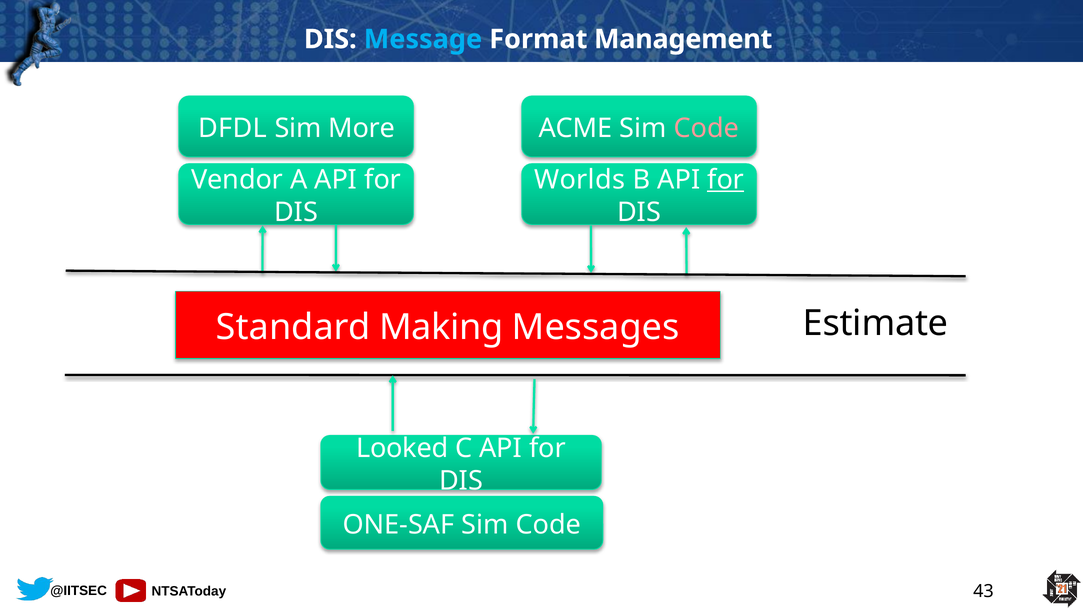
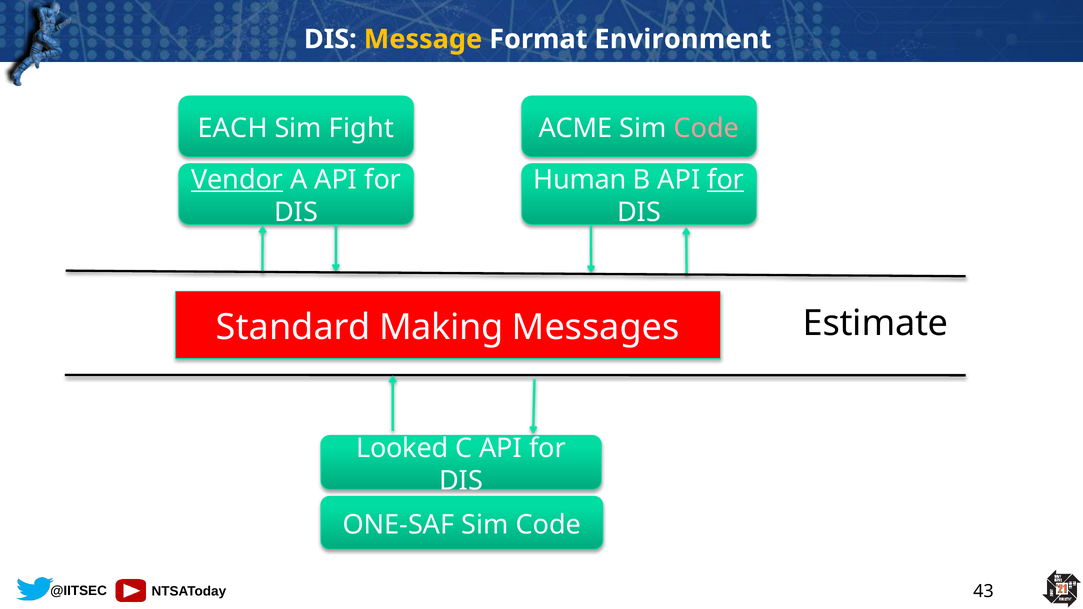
Message colour: light blue -> yellow (423, 39)
Management: Management -> Environment (683, 39)
DFDL: DFDL -> EACH (233, 128)
More: More -> Fight (361, 128)
Vendor underline: none -> present (237, 180)
Worlds: Worlds -> Human (580, 180)
